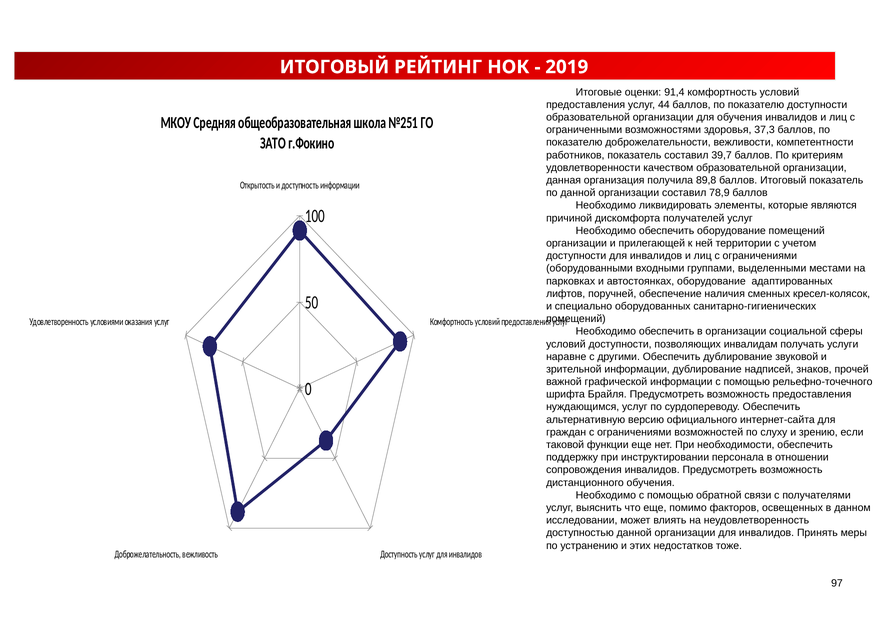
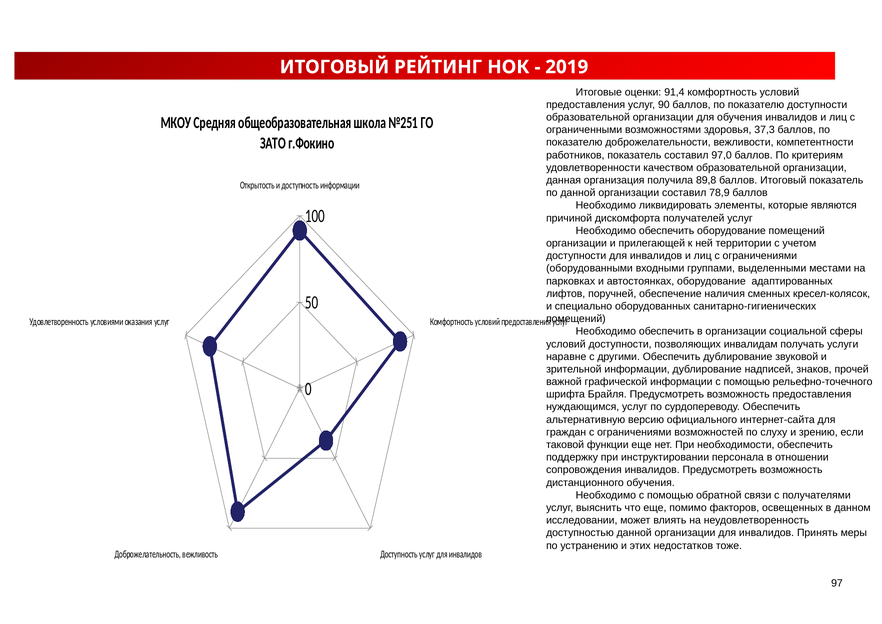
44: 44 -> 90 (664, 105)
39,7: 39,7 -> 97,0 (722, 155)
